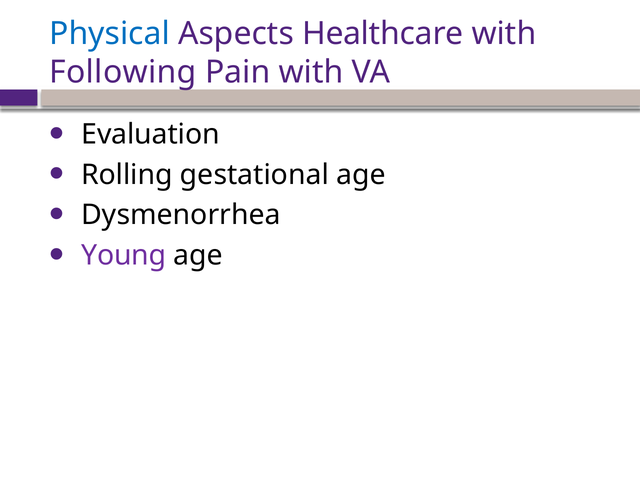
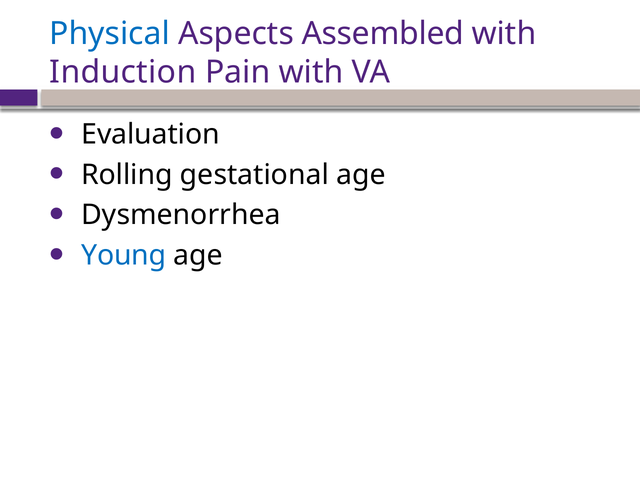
Healthcare: Healthcare -> Assembled (383, 34)
Following: Following -> Induction (123, 72)
Young colour: purple -> blue (124, 255)
